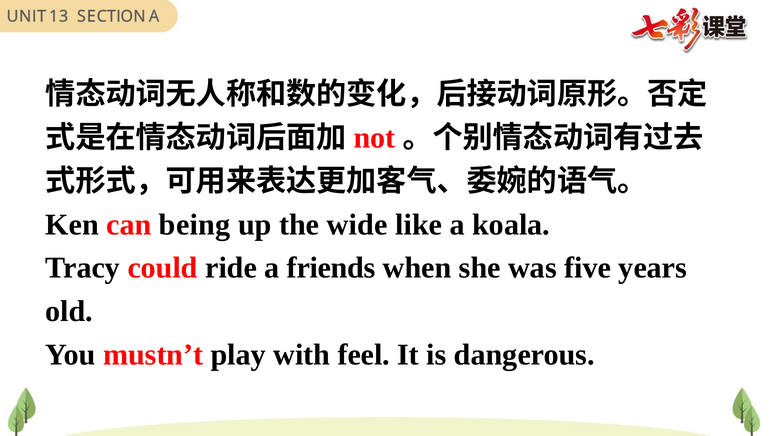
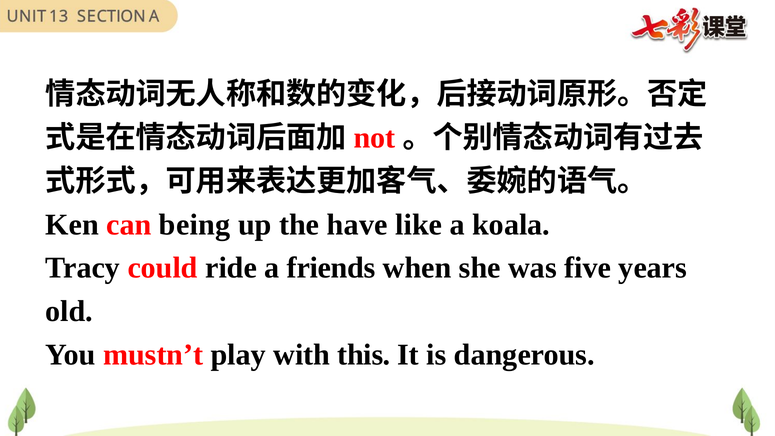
wide: wide -> have (357, 225)
feel: feel -> this (364, 355)
